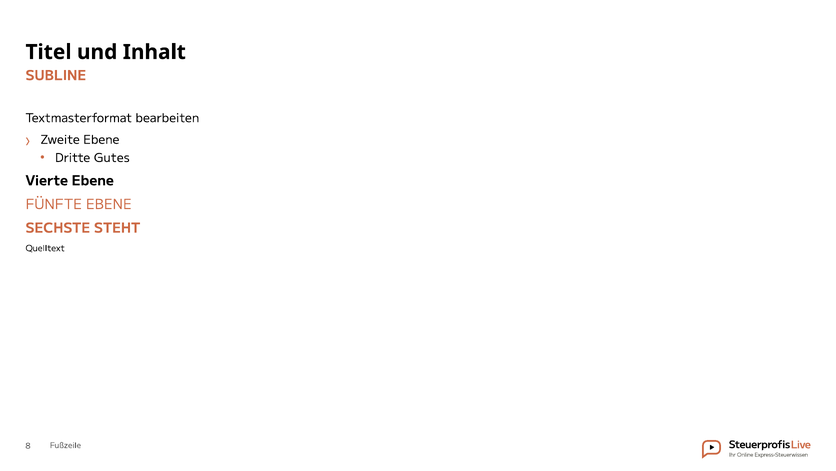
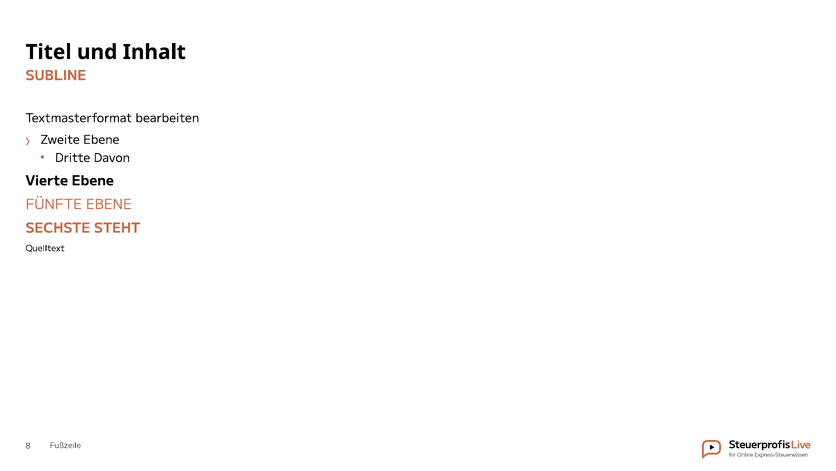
Gutes: Gutes -> Davon (112, 158)
